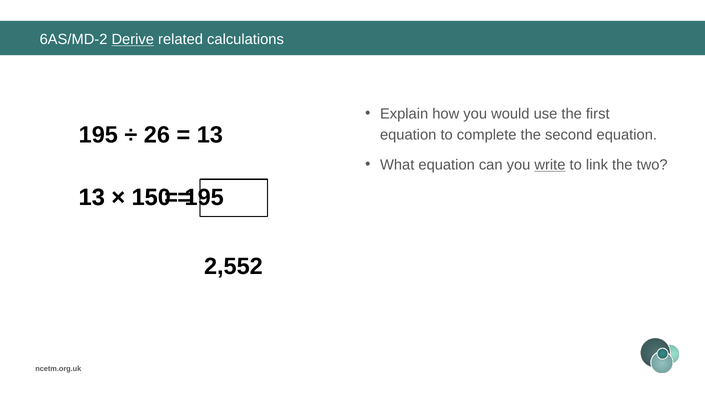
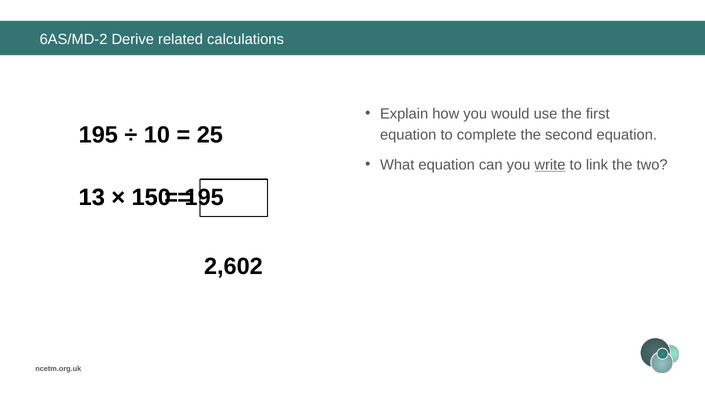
Derive underline: present -> none (133, 39)
26: 26 -> 10 (157, 135)
13: 13 -> 25 (210, 135)
2,552: 2,552 -> 2,602 (233, 266)
